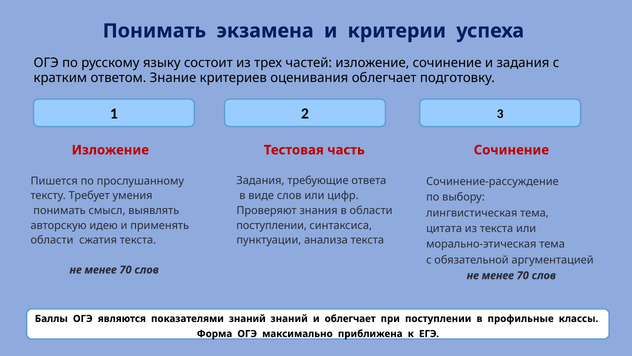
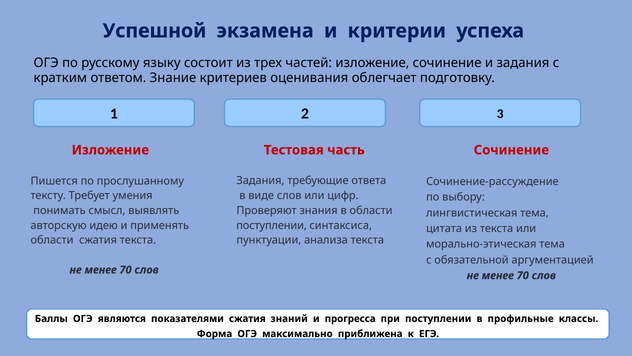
Понимать: Понимать -> Успешной (155, 31)
показателями знаний: знаний -> сжатия (247, 318)
и облегчает: облегчает -> прогресса (350, 318)
